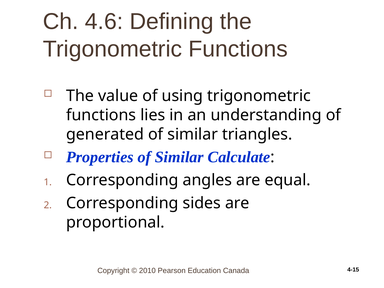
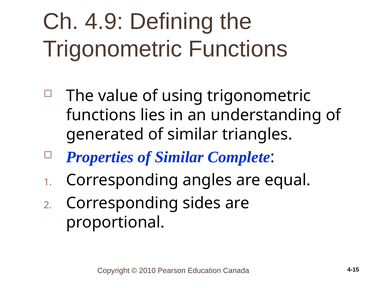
4.6: 4.6 -> 4.9 (104, 22)
Calculate: Calculate -> Complete (239, 157)
